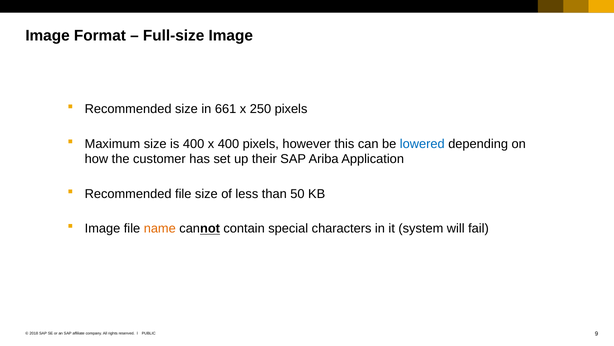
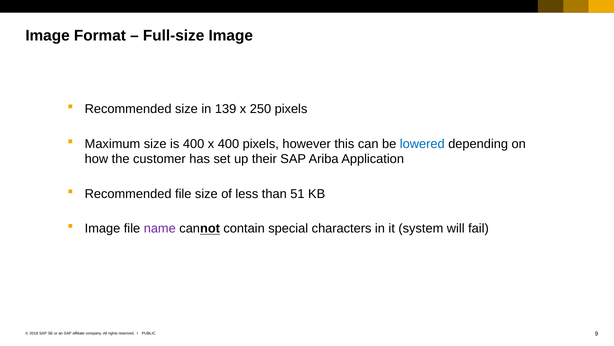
661: 661 -> 139 (226, 109)
50: 50 -> 51 (297, 193)
name colour: orange -> purple (160, 228)
